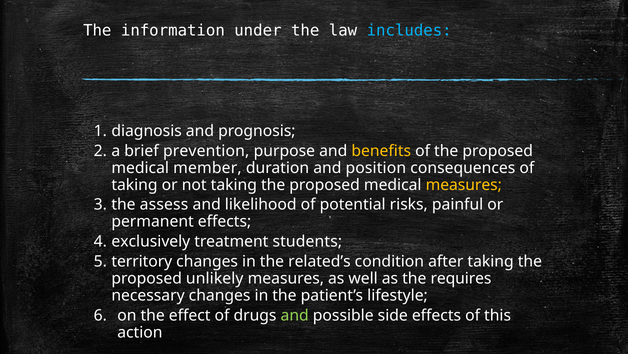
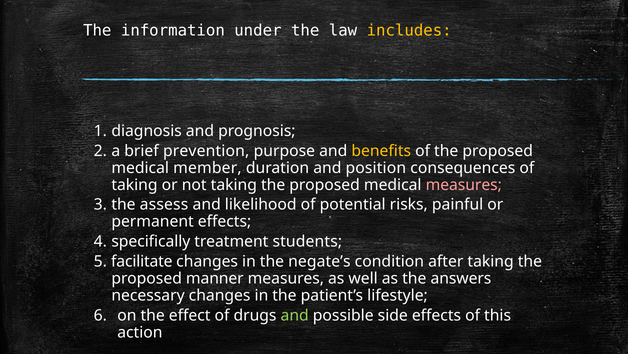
includes colour: light blue -> yellow (409, 31)
measures colour: yellow -> pink (464, 184)
exclusively: exclusively -> specifically (151, 241)
territory: territory -> facilitate (142, 261)
related’s: related’s -> negate’s (319, 261)
unlikely: unlikely -> manner (215, 278)
requires: requires -> answers (461, 278)
